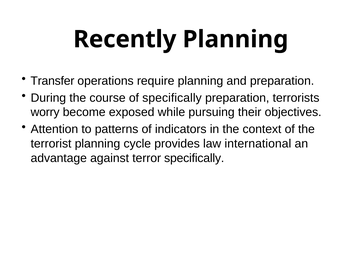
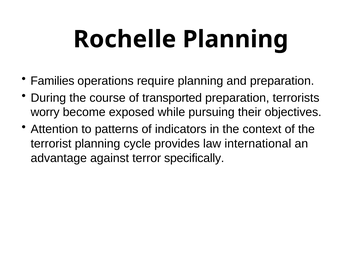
Recently: Recently -> Rochelle (125, 39)
Transfer: Transfer -> Families (52, 81)
of specifically: specifically -> transported (172, 98)
